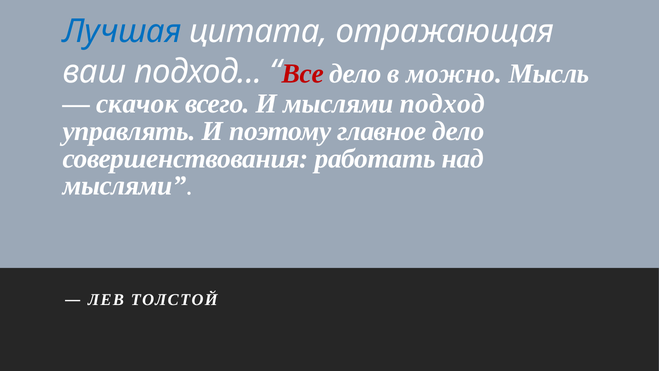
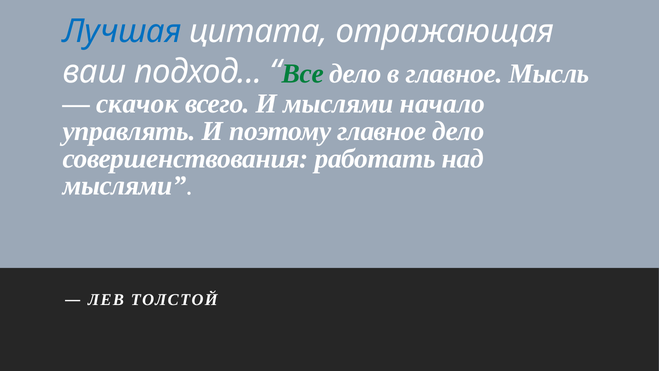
Все colour: red -> green (303, 74)
в можно: можно -> главное (454, 74)
мыслями подход: подход -> начало (442, 104)
